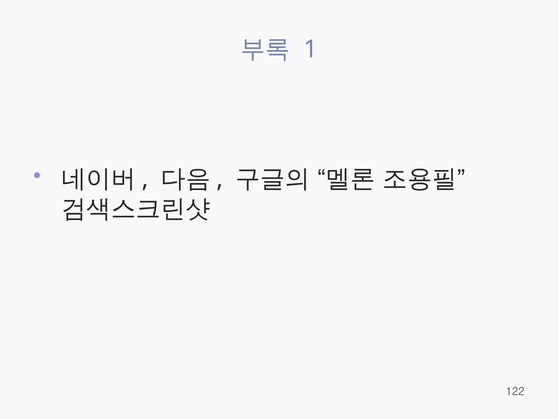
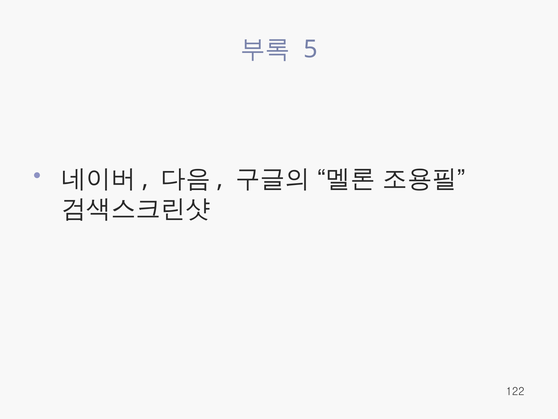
1: 1 -> 5 (311, 49)
